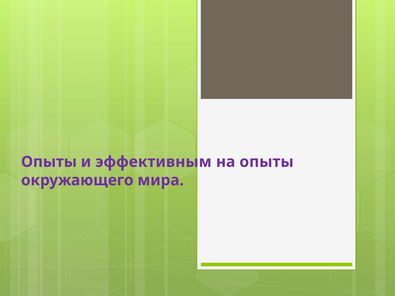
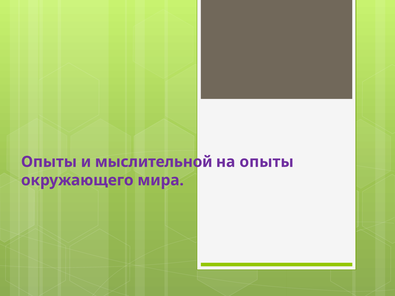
эффективным: эффективным -> мыслительной (154, 162)
